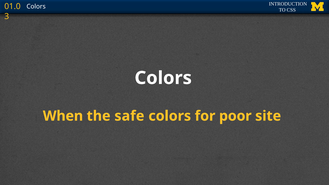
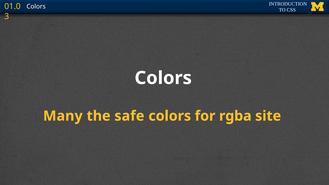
When: When -> Many (63, 116)
poor: poor -> rgba (235, 116)
